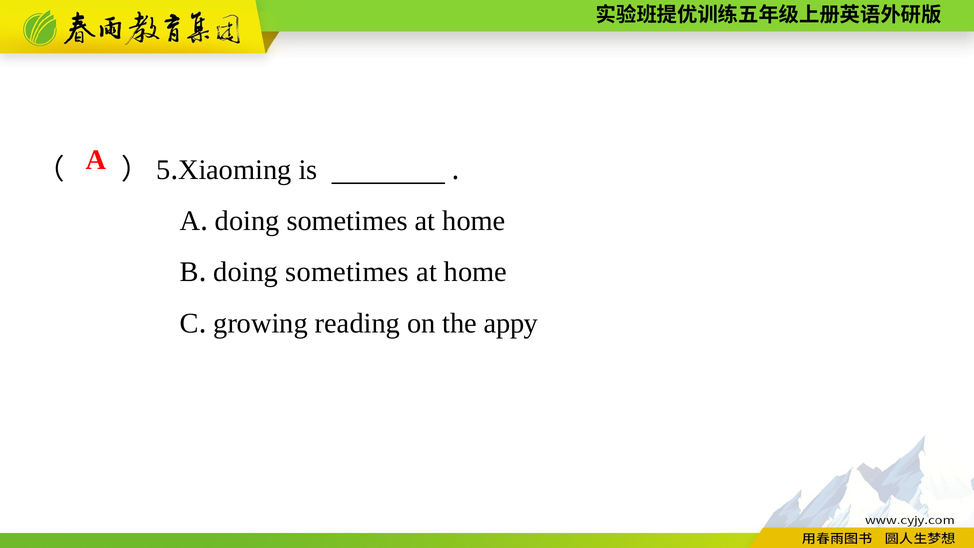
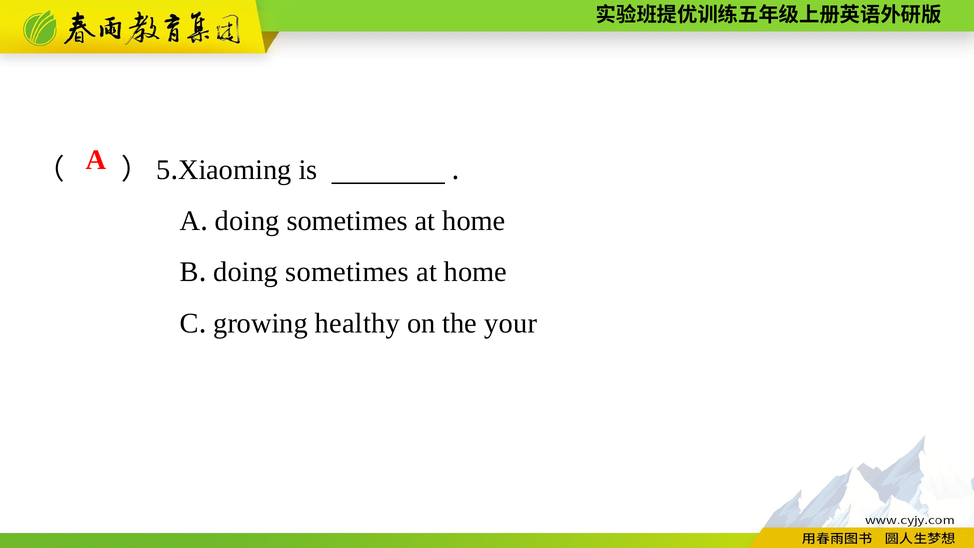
reading: reading -> healthy (357, 323)
appy: appy -> your (511, 323)
